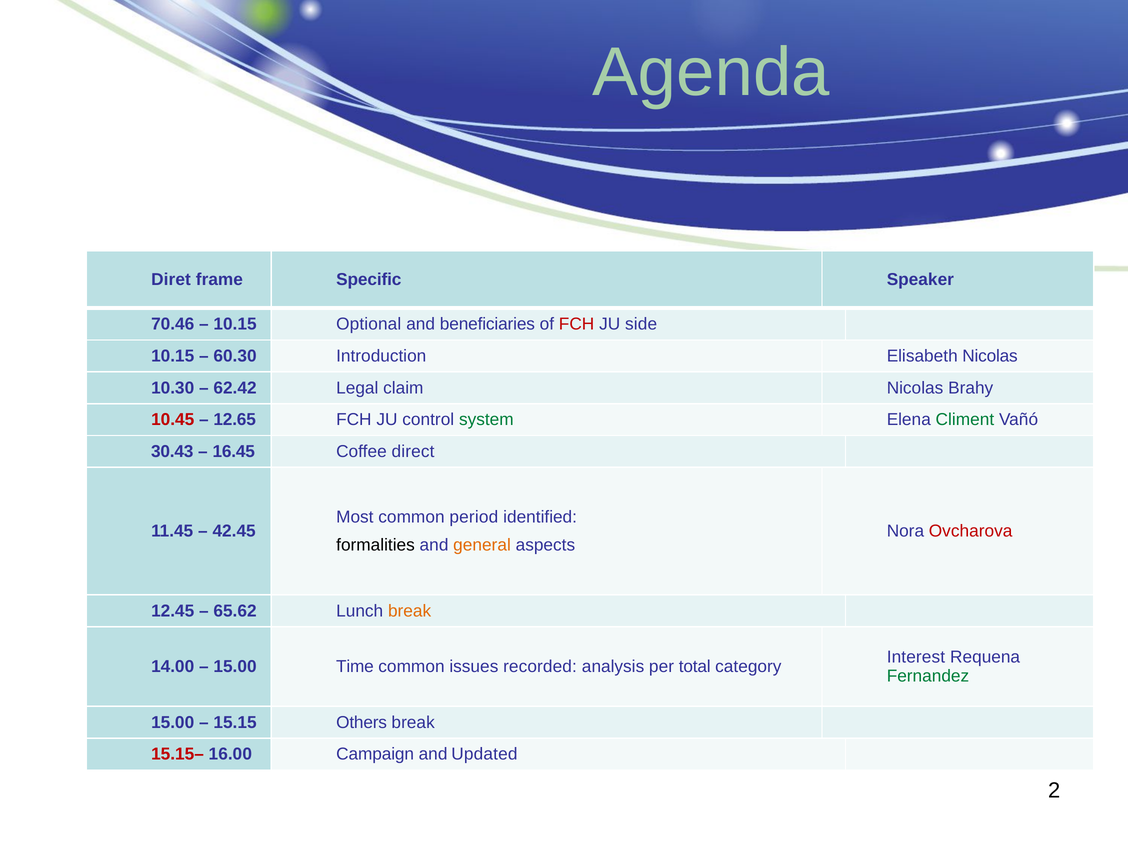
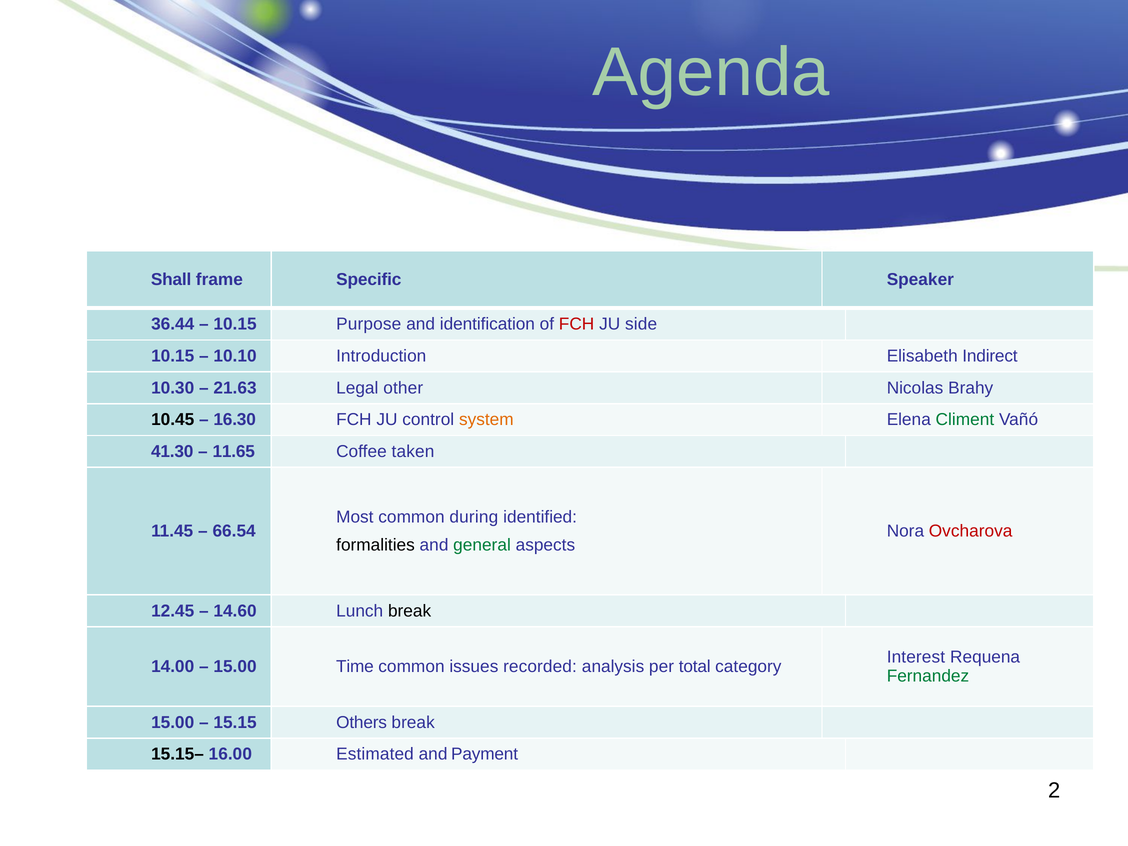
Diret: Diret -> Shall (171, 280)
70.46: 70.46 -> 36.44 (173, 324)
Optional: Optional -> Purpose (369, 324)
beneficiaries: beneficiaries -> identification (487, 324)
60.30: 60.30 -> 10.10 (235, 356)
Elisabeth Nicolas: Nicolas -> Indirect (990, 356)
62.42: 62.42 -> 21.63 (235, 388)
claim: claim -> other (403, 388)
10.45 colour: red -> black (173, 420)
12.65: 12.65 -> 16.30 (235, 420)
system colour: green -> orange (486, 420)
30.43: 30.43 -> 41.30 (172, 452)
16.45: 16.45 -> 11.65 (234, 452)
direct: direct -> taken (413, 452)
period: period -> during (474, 517)
42.45: 42.45 -> 66.54 (234, 531)
general colour: orange -> green (482, 545)
65.62: 65.62 -> 14.60 (235, 611)
break colour: orange -> black (410, 611)
15.15– colour: red -> black (178, 754)
Campaign: Campaign -> Estimated (375, 754)
Updated: Updated -> Payment (485, 754)
